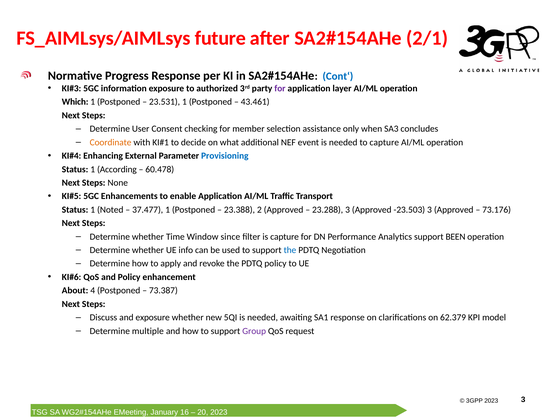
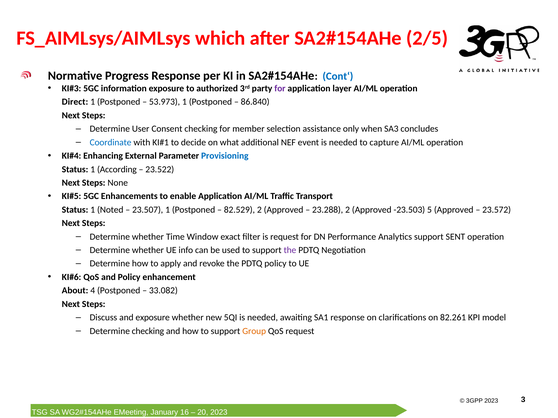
future: future -> which (220, 38)
2/1: 2/1 -> 2/5 (427, 38)
Which: Which -> Direct (75, 102)
23.531: 23.531 -> 53.973 (165, 102)
43.461: 43.461 -> 86.840 (255, 102)
Coordinate colour: orange -> blue (111, 142)
60.478: 60.478 -> 23.522 (160, 169)
37.477: 37.477 -> 23.507 (148, 210)
23.388: 23.388 -> 82.529 (239, 210)
23.288 3: 3 -> 2 (348, 210)
-23.503 3: 3 -> 5 (430, 210)
73.176: 73.176 -> 23.572 (497, 210)
since: since -> exact (230, 237)
is capture: capture -> request (285, 237)
BEEN: BEEN -> SENT (455, 237)
the colour: blue -> purple (290, 250)
73.387: 73.387 -> 33.082 (163, 291)
62.379: 62.379 -> 82.261 (453, 318)
Determine multiple: multiple -> checking (148, 331)
Group colour: purple -> orange (254, 331)
